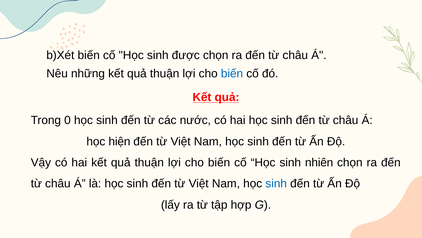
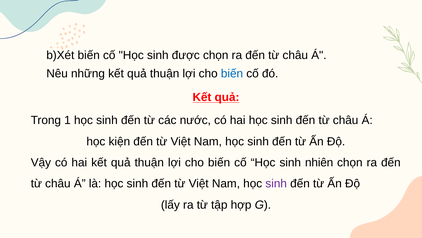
0: 0 -> 1 (68, 120)
hiện: hiện -> kiện (119, 141)
sinh colour: blue -> purple (276, 183)
